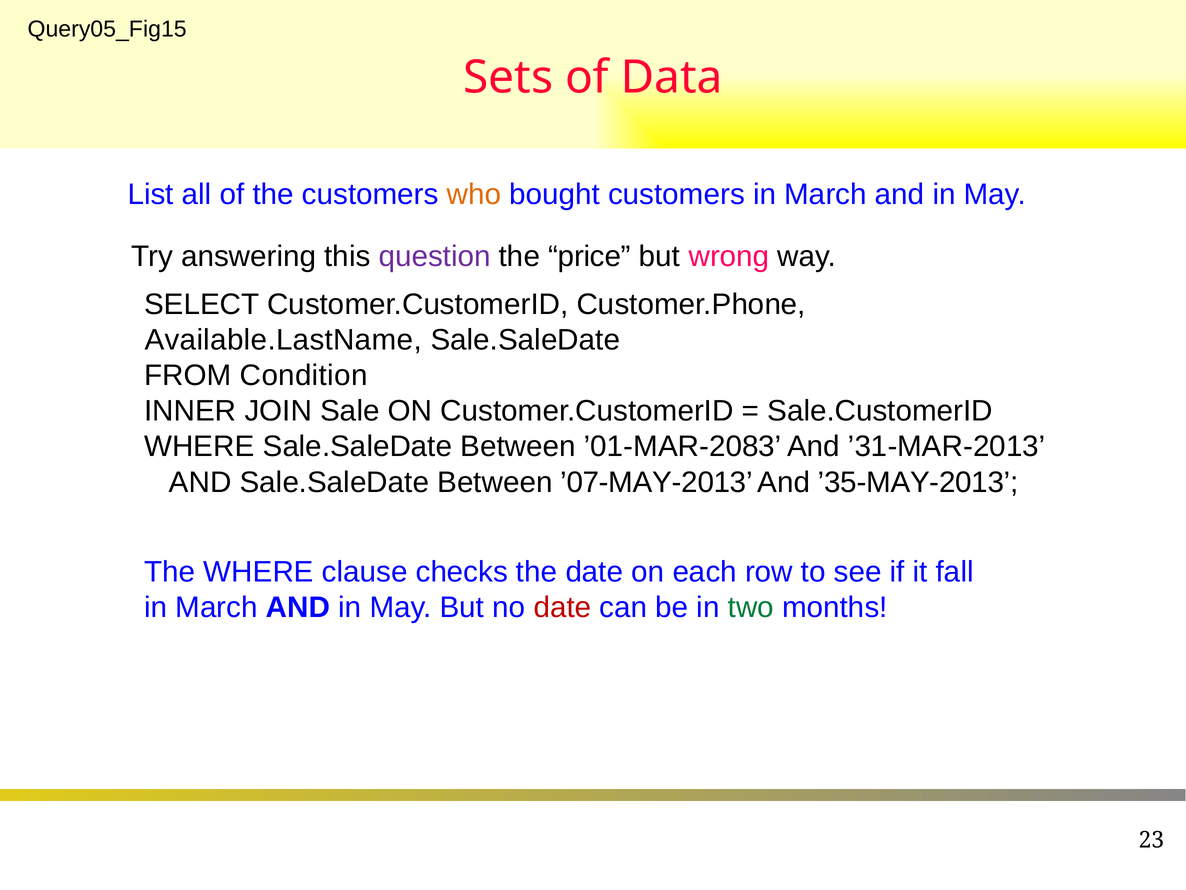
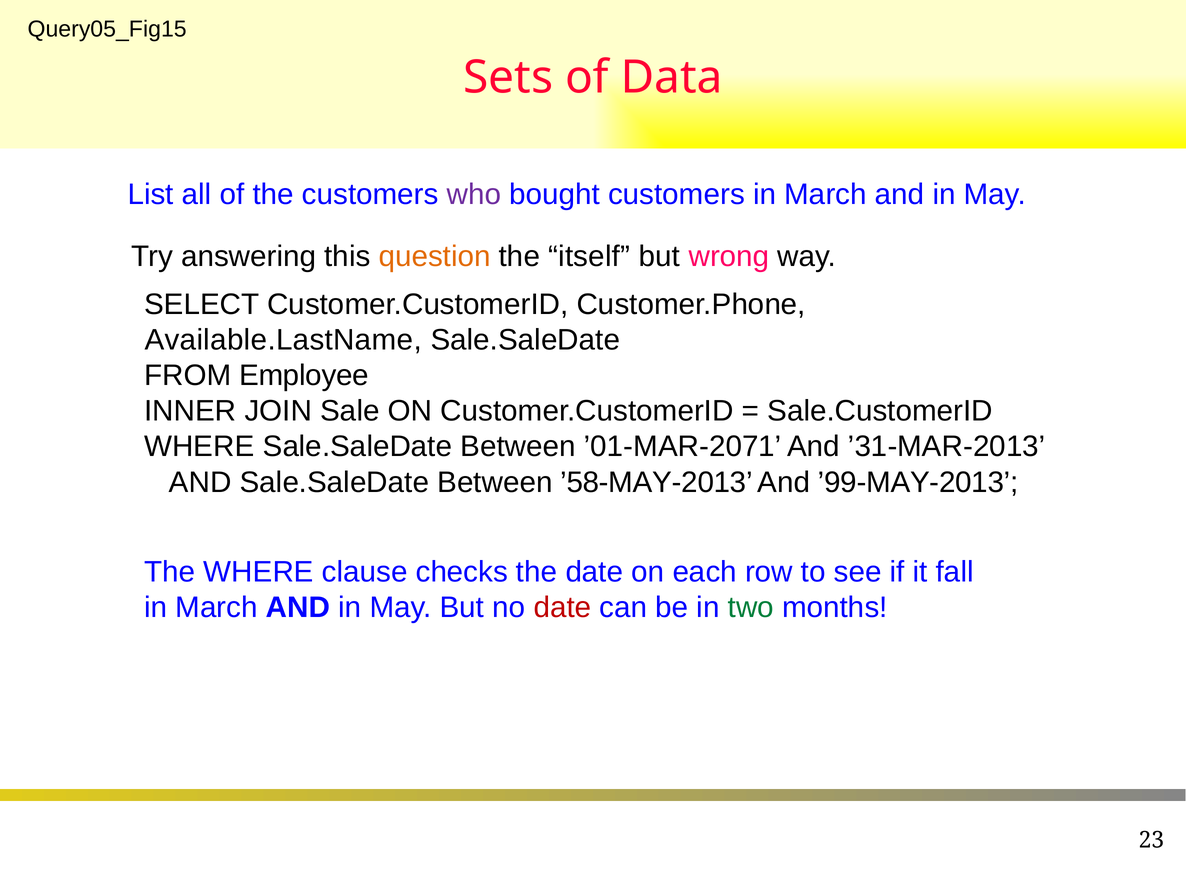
who colour: orange -> purple (474, 194)
question colour: purple -> orange (435, 256)
price: price -> itself (589, 256)
Condition: Condition -> Employee (304, 375)
’01-MAR-2083: ’01-MAR-2083 -> ’01-MAR-2071 (683, 446)
’07-MAY-2013: ’07-MAY-2013 -> ’58-MAY-2013 (656, 482)
’35-MAY-2013: ’35-MAY-2013 -> ’99-MAY-2013 (918, 482)
